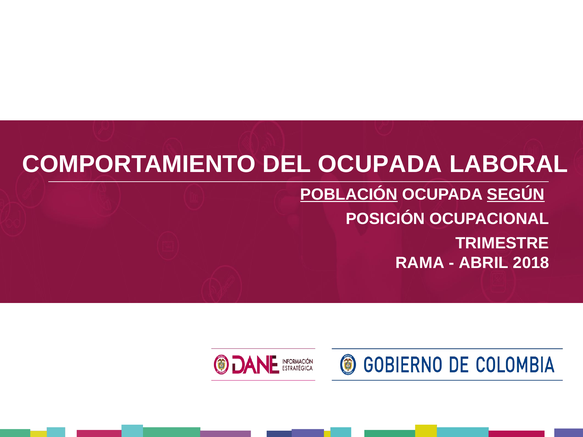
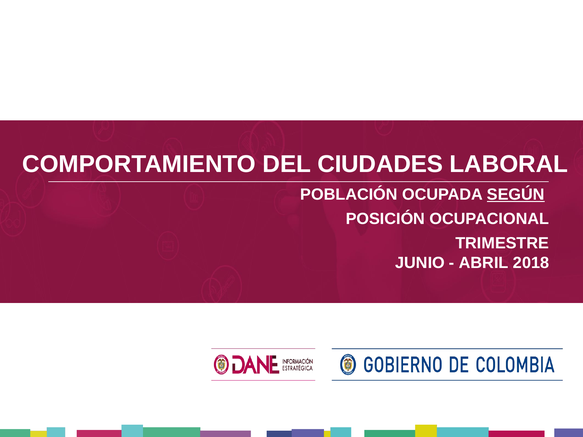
DEL OCUPADA: OCUPADA -> CIUDADES (380, 164)
POBLACIÓN underline: present -> none (349, 195)
RAMA: RAMA -> JUNIO (420, 263)
